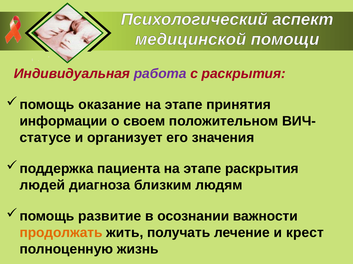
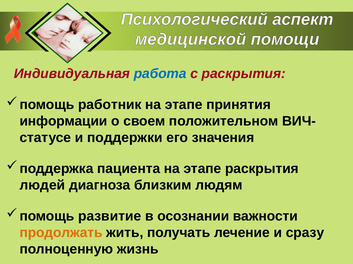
работа colour: purple -> blue (160, 74)
оказание: оказание -> работник (110, 105)
организует: организует -> поддержки (125, 138)
крест: крест -> сразу (305, 233)
